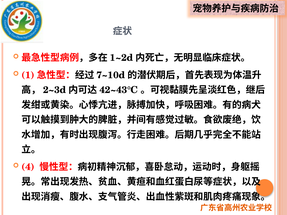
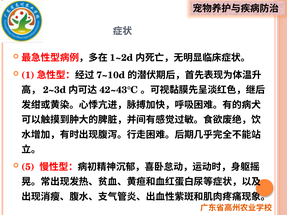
4: 4 -> 5 (28, 167)
